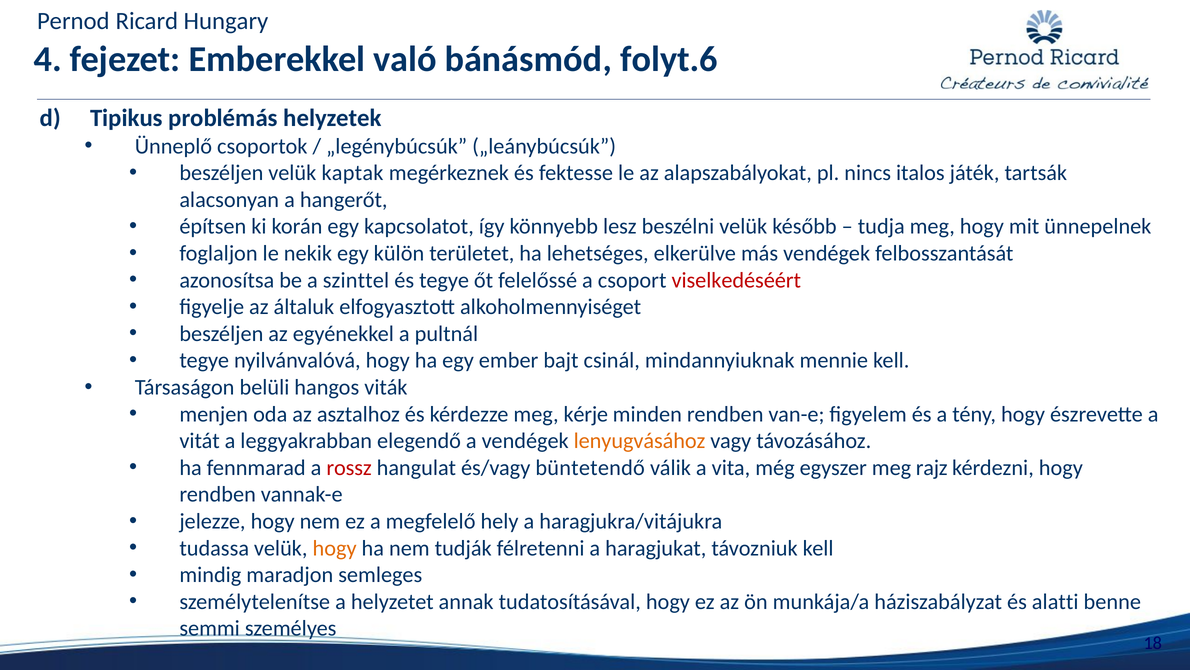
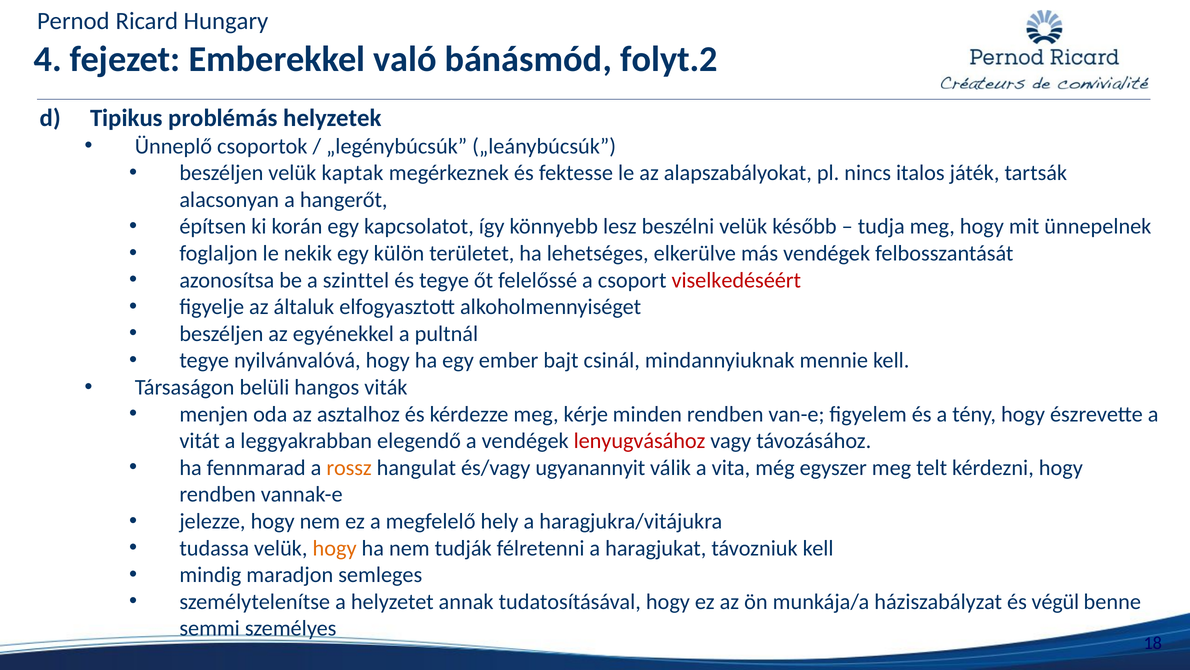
folyt.6: folyt.6 -> folyt.2 (669, 59)
lenyugvásához colour: orange -> red (640, 441)
rossz colour: red -> orange (349, 467)
büntetendő: büntetendő -> ugyanannyit (590, 467)
rajz: rajz -> telt (932, 467)
alatti: alatti -> végül (1055, 601)
